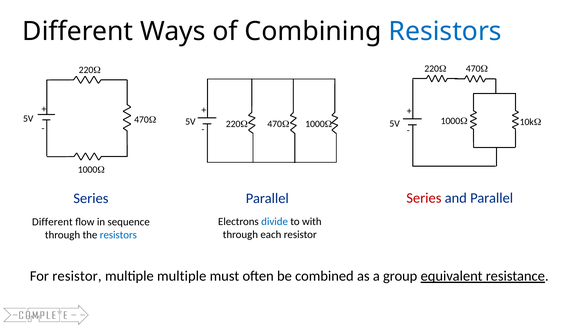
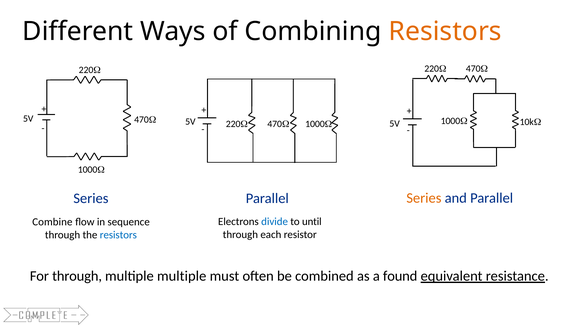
Resistors colour: blue -> orange (445, 31)
Series colour: red -> orange (424, 198)
with: with -> until (312, 222)
Different: Different -> Combine (52, 222)
For resistor: resistor -> through (77, 276)
group: group -> found (400, 276)
